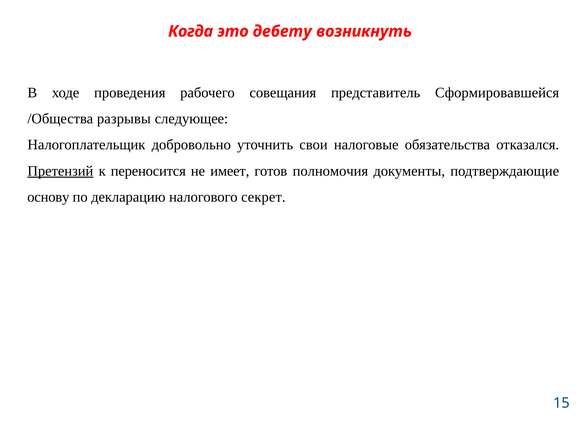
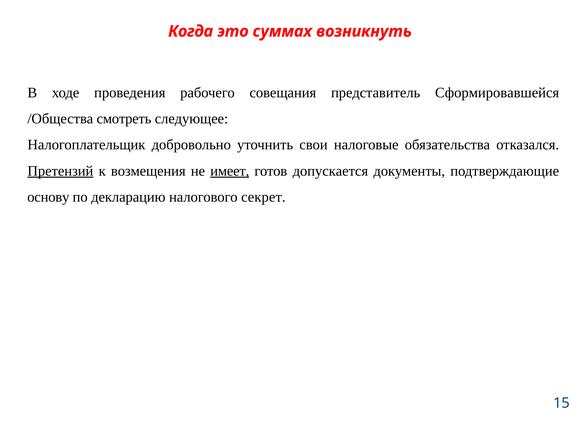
дебету: дебету -> суммах (282, 31)
разрывы: разрывы -> смотреть (124, 119)
переносится: переносится -> возмещения (148, 171)
имеет underline: none -> present (230, 171)
полномочия: полномочия -> допускается (330, 171)
